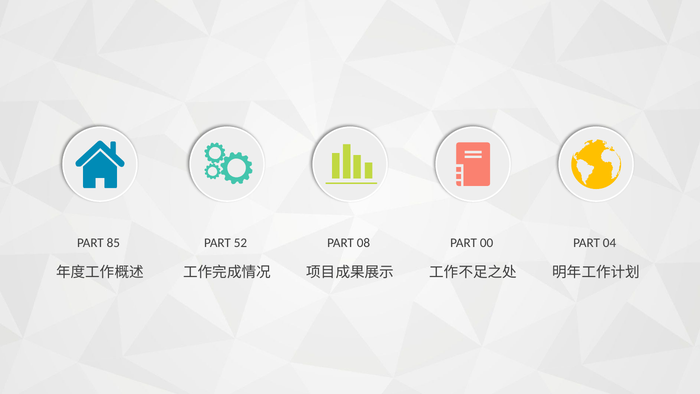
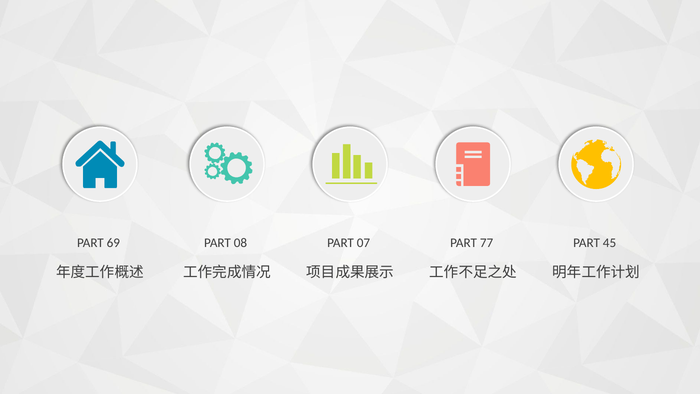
85: 85 -> 69 (113, 243)
52: 52 -> 08 (240, 243)
08: 08 -> 07 (363, 243)
00: 00 -> 77 (487, 243)
04: 04 -> 45 (610, 243)
